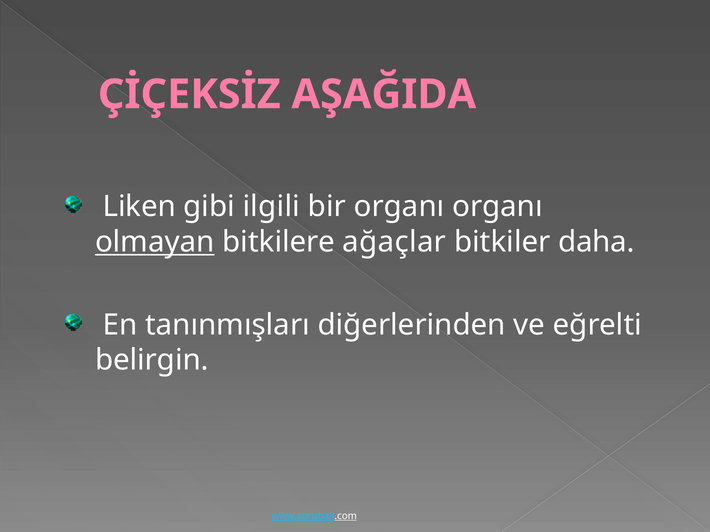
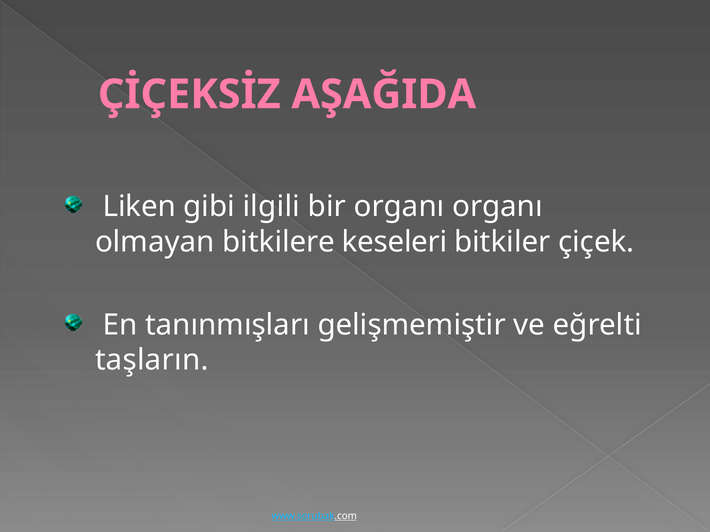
olmayan underline: present -> none (155, 242)
ağaçlar: ağaçlar -> keseleri (395, 242)
daha: daha -> çiçek (596, 242)
diğerlerinden: diğerlerinden -> gelişmemiştir (412, 325)
belirgin: belirgin -> taşların (152, 361)
